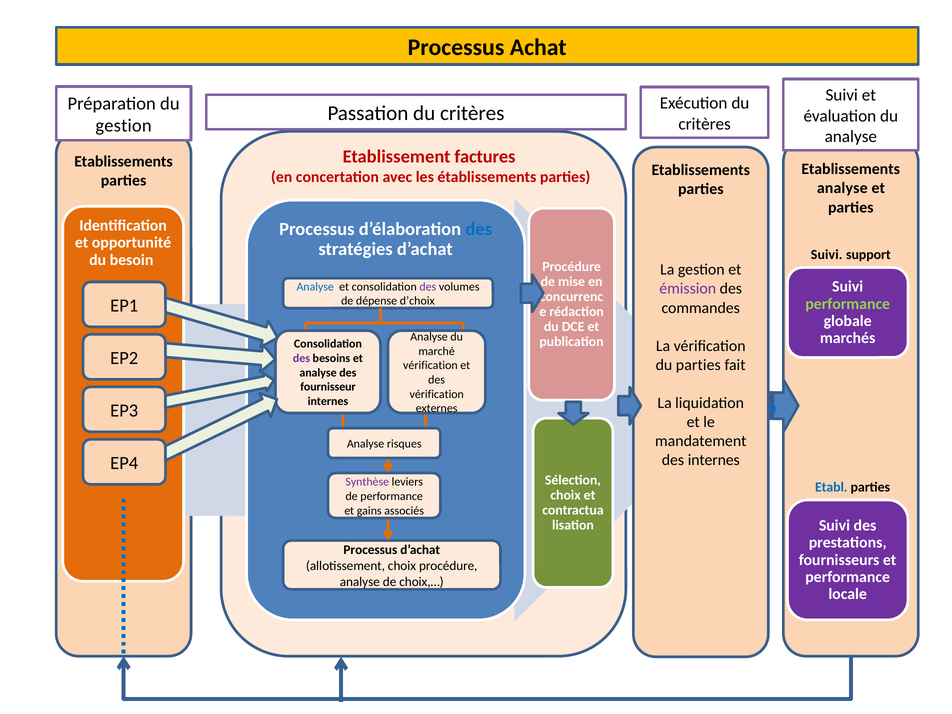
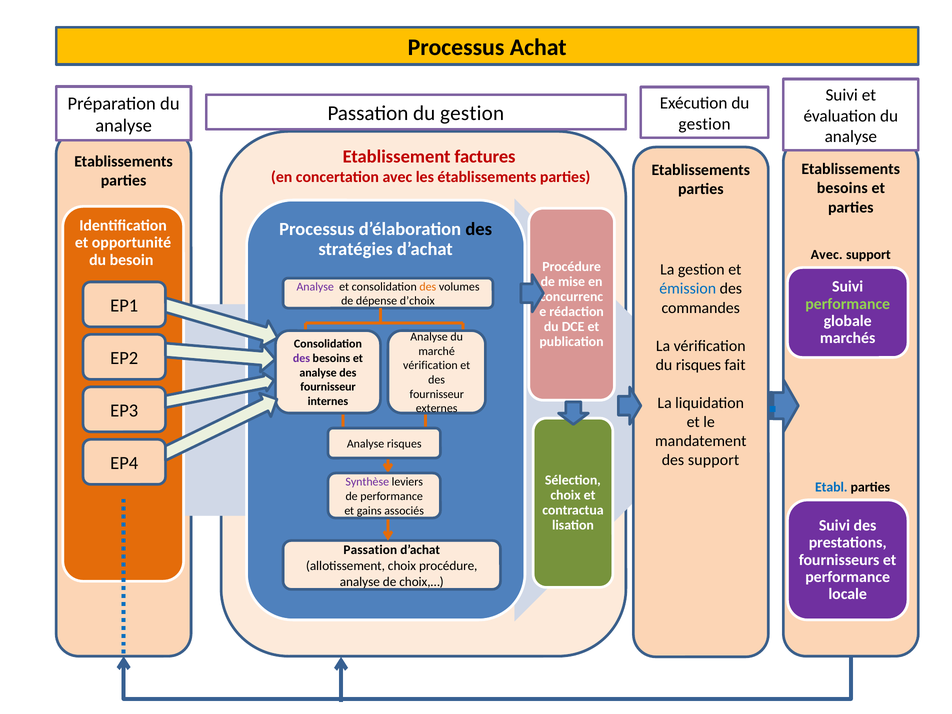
Passation du critères: critères -> gestion (472, 113)
critères: critères -> gestion (705, 124)
gestion: gestion -> analyse (124, 126)
analyse: analyse -> besoins (842, 188)
des colour: blue -> black (479, 229)
Suivi: Suivi -> Avec (827, 255)
Analyse colour: blue -> purple (315, 287)
des colour: purple -> orange (428, 287)
émission colour: purple -> blue (688, 289)
du parties: parties -> risques (698, 365)
vérification: vérification -> fournisseur (437, 394)
des internes: internes -> support (714, 460)
Processus: Processus -> Passation (370, 550)
